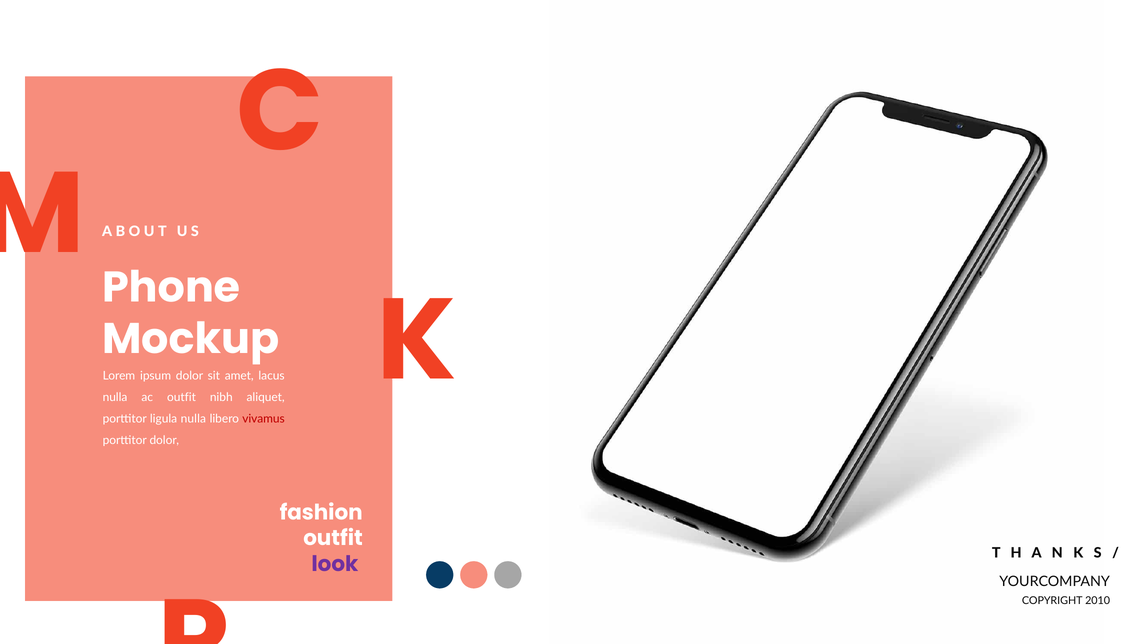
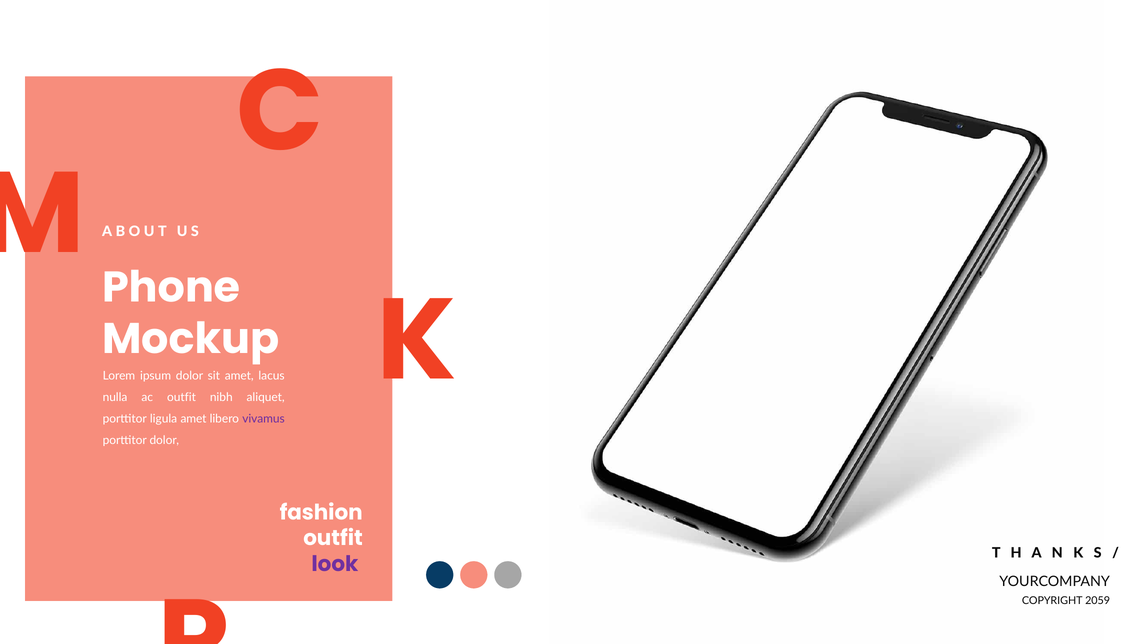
ligula nulla: nulla -> amet (193, 419)
vivamus colour: red -> purple (263, 419)
2010: 2010 -> 2059 (1098, 601)
